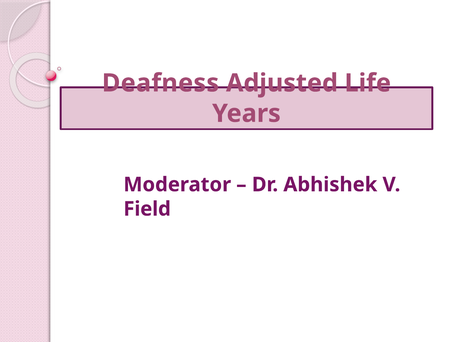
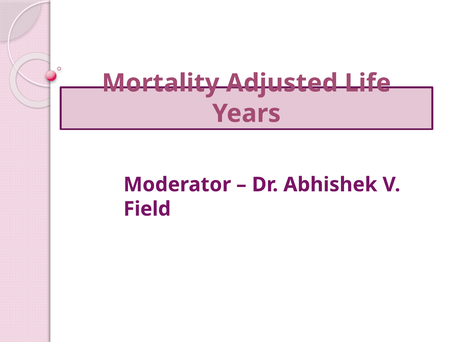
Deafness: Deafness -> Mortality (161, 83)
